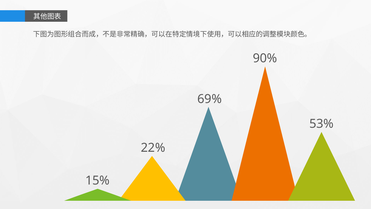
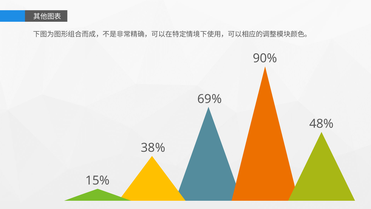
53%: 53% -> 48% (322, 124)
22%: 22% -> 38% (153, 148)
